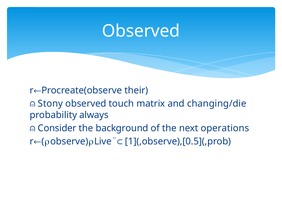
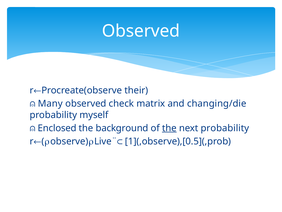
Stony: Stony -> Many (50, 103)
touch: touch -> check (121, 103)
always: always -> myself (94, 115)
Consider: Consider -> Enclosed (57, 128)
the underline: none -> present (169, 128)
next operations: operations -> probability (225, 128)
